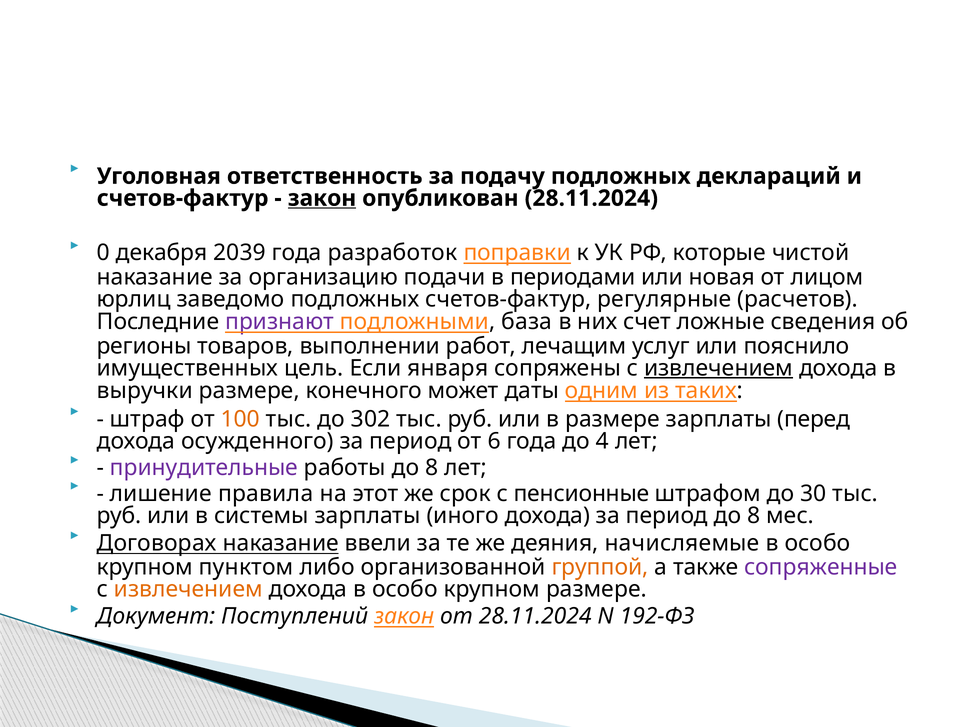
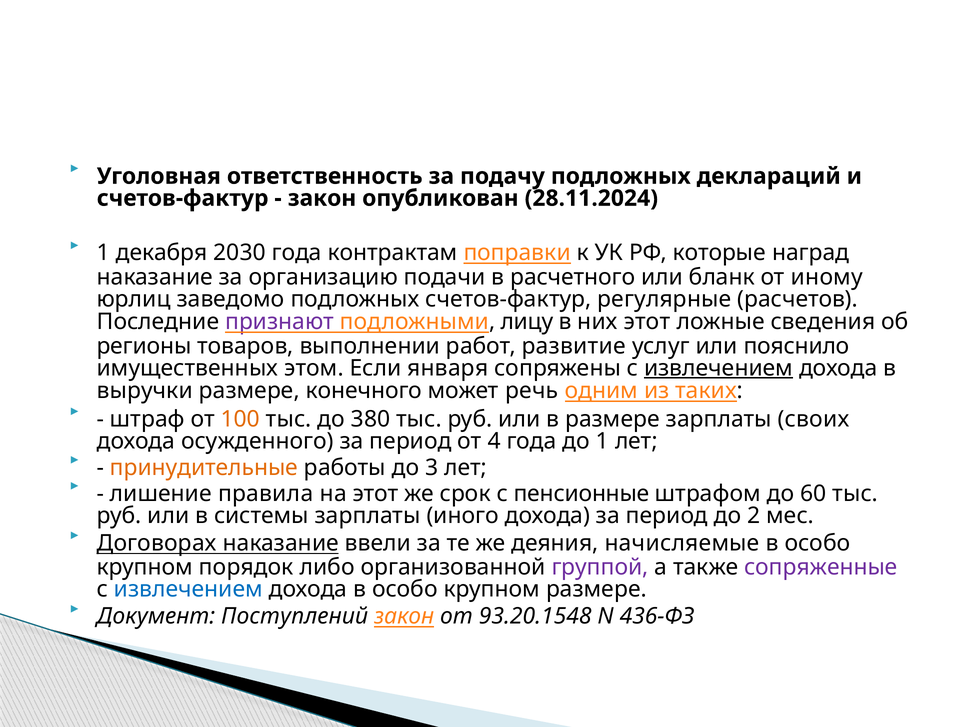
закон underline: present -> none (322, 198)
0: 0 -> 1 (103, 253)
2039: 2039 -> 2030 (240, 253)
разработок: разработок -> контрактам (393, 253)
чистой: чистой -> наград (811, 253)
периодами: периодами -> расчетного (573, 277)
новая: новая -> бланк (722, 277)
лицом: лицом -> иному (827, 277)
база: база -> лицу (527, 322)
них счет: счет -> этот (647, 322)
лечащим: лечащим -> развитие (574, 346)
цель: цель -> этом (314, 368)
даты: даты -> речь (532, 391)
302: 302 -> 380 (371, 419)
перед: перед -> своих (814, 419)
6: 6 -> 4 (494, 441)
до 4: 4 -> 1 (602, 441)
принудительные colour: purple -> orange (204, 467)
работы до 8: 8 -> 3 (432, 467)
30: 30 -> 60 (813, 494)
период до 8: 8 -> 2 (754, 516)
пунктом: пунктом -> порядок (246, 567)
группой colour: orange -> purple (600, 567)
извлечением colour: orange -> blue (188, 589)
от 28.11.2024: 28.11.2024 -> 93.20.1548 (535, 616)
192-ФЗ: 192-ФЗ -> 436-ФЗ (657, 616)
